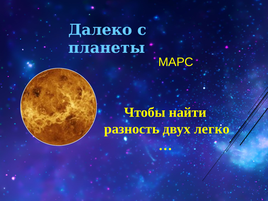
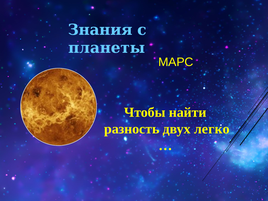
Далеко: Далеко -> Знания (100, 30)
